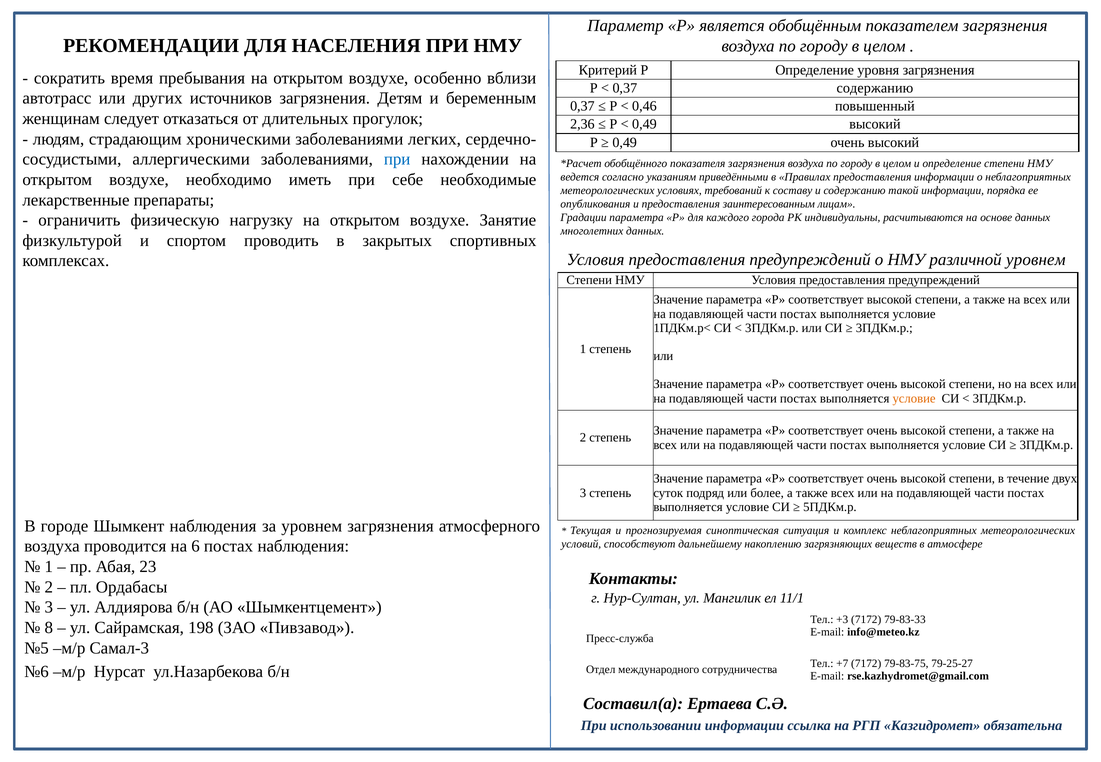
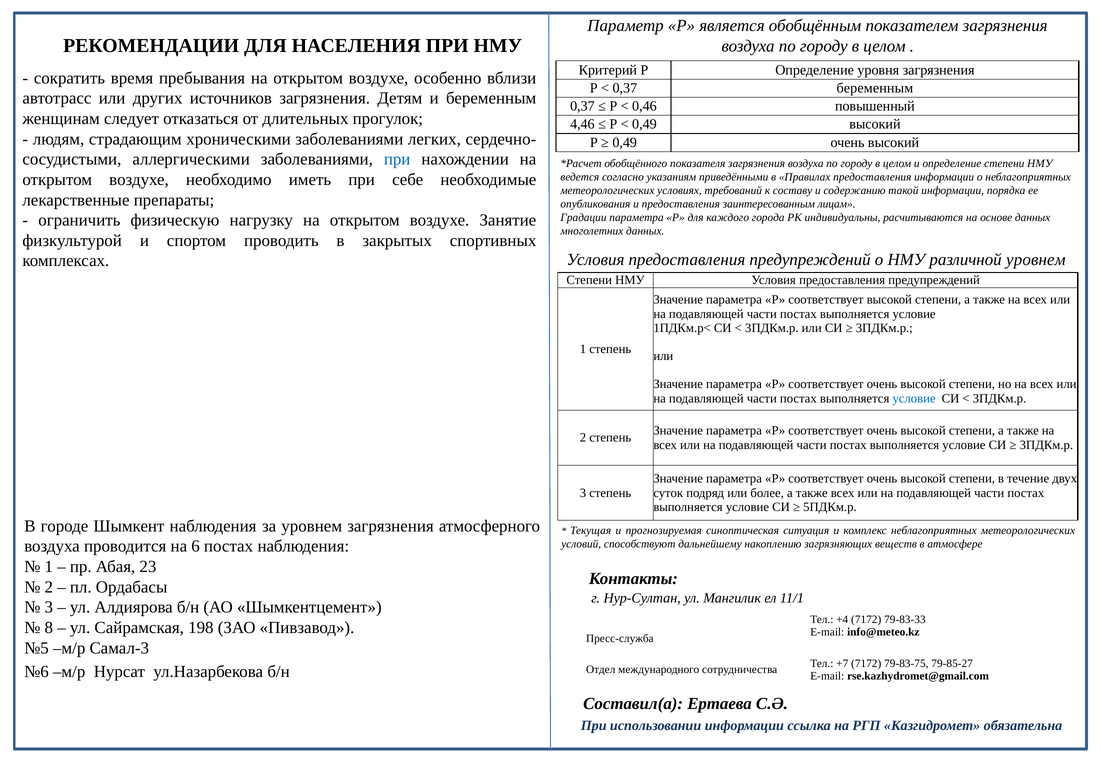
0,37 содержанию: содержанию -> беременным (875, 88)
2,36: 2,36 -> 4,46 (582, 124)
условие colour: orange -> blue (914, 398)
+3: +3 -> +4 (842, 620)
79-25-27: 79-25-27 -> 79-85-27 (952, 664)
